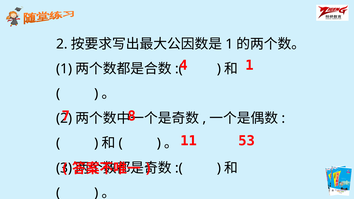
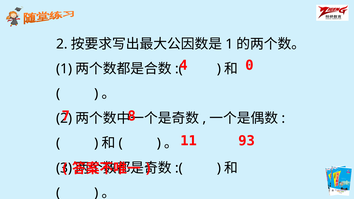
4 1: 1 -> 0 (250, 65)
53: 53 -> 93 (247, 141)
